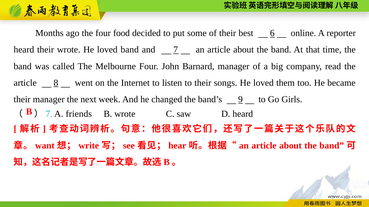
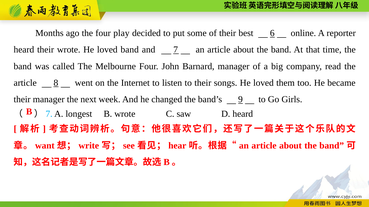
food: food -> play (121, 33)
friends: friends -> longest (79, 114)
